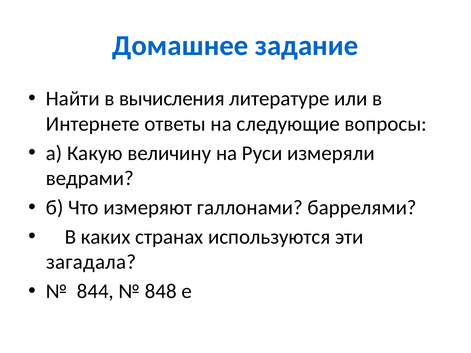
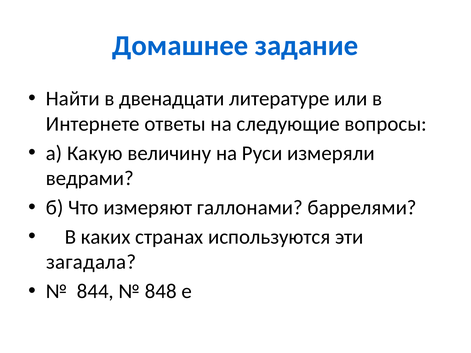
вычисления: вычисления -> двенадцати (172, 99)
